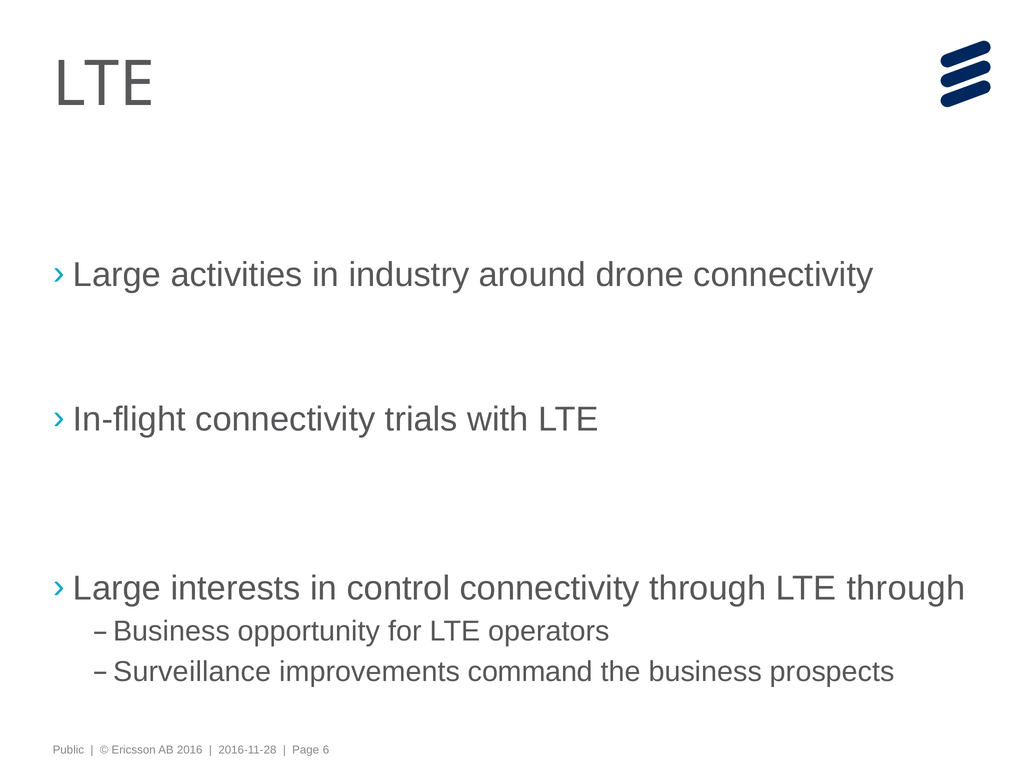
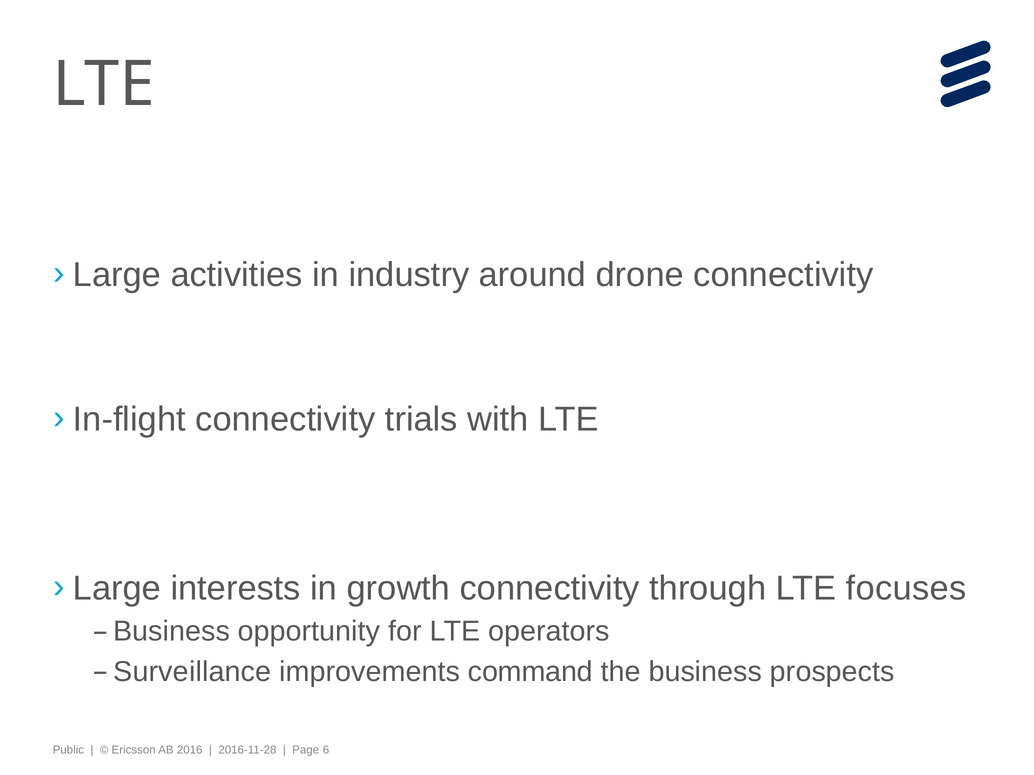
control: control -> growth (398, 589)
LTE through: through -> focuses (906, 589)
